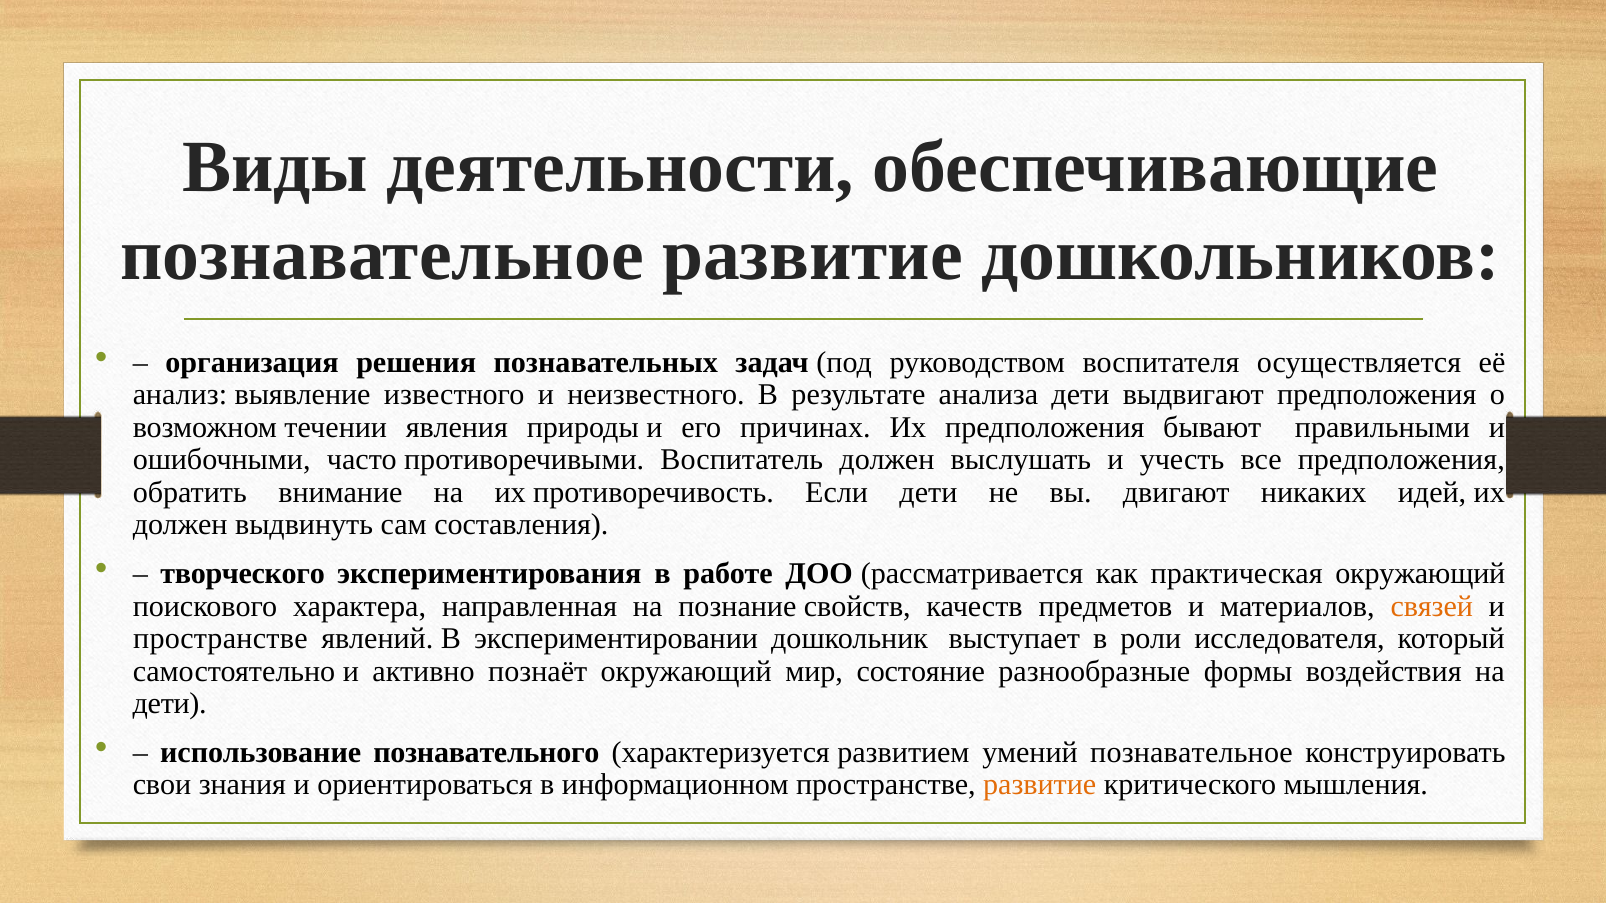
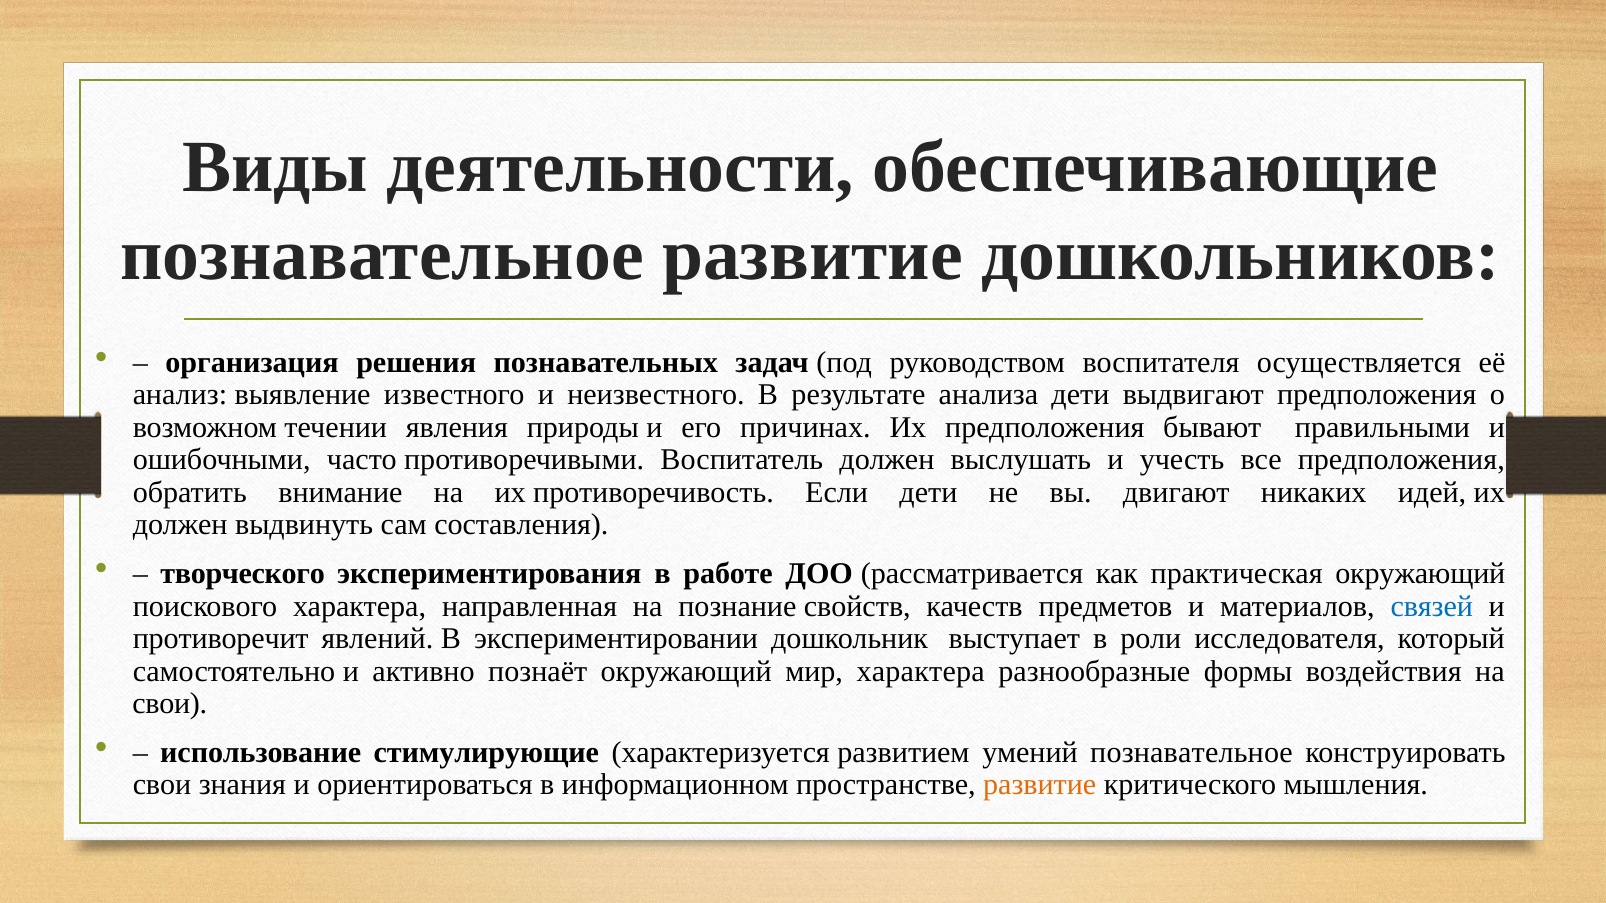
связей colour: orange -> blue (1432, 606)
пространстве: пространстве -> противоречит (221, 639)
мир состояние: состояние -> характера (921, 671)
дети: дети -> свои (170, 704)
познавательного: познавательного -> стимулирующие (486, 753)
